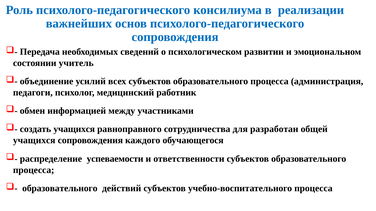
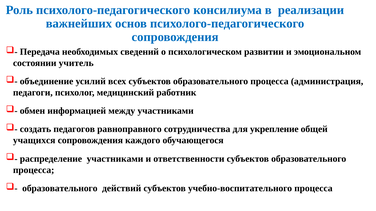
создать учащихся: учащихся -> педагогов (74, 129)
разработан: разработан -> укрепление (274, 129)
распределение успеваемости: успеваемости -> участниками (115, 159)
